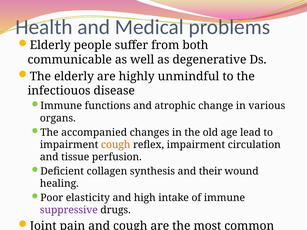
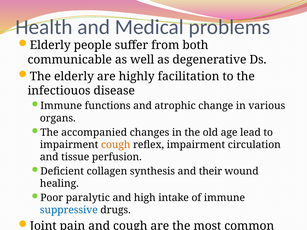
unmindful: unmindful -> facilitation (189, 76)
elasticity: elasticity -> paralytic (88, 198)
suppressive colour: purple -> blue (69, 210)
